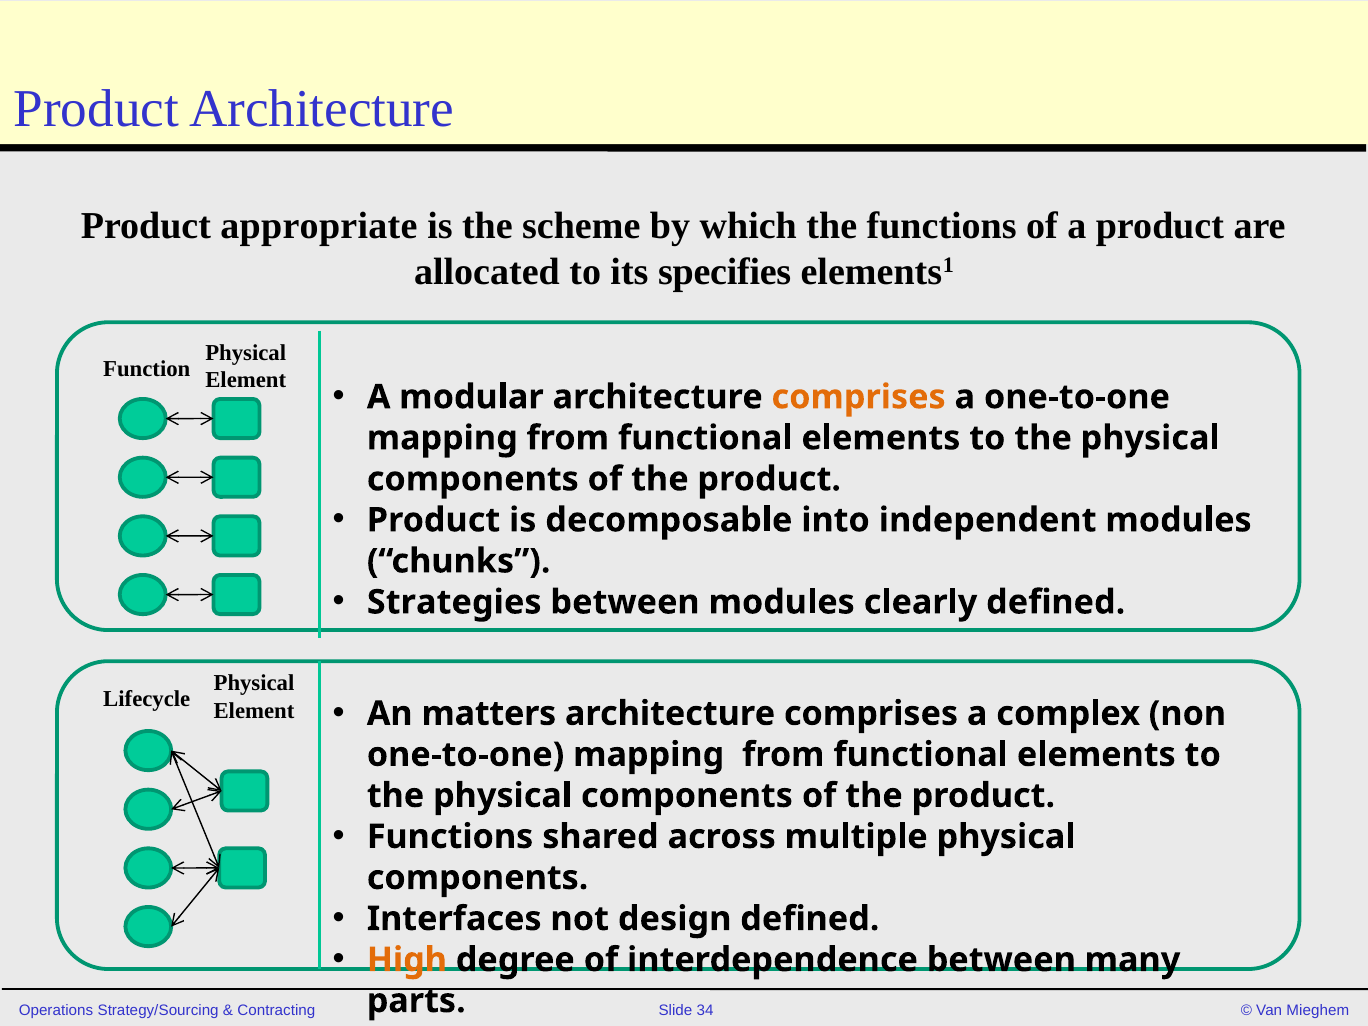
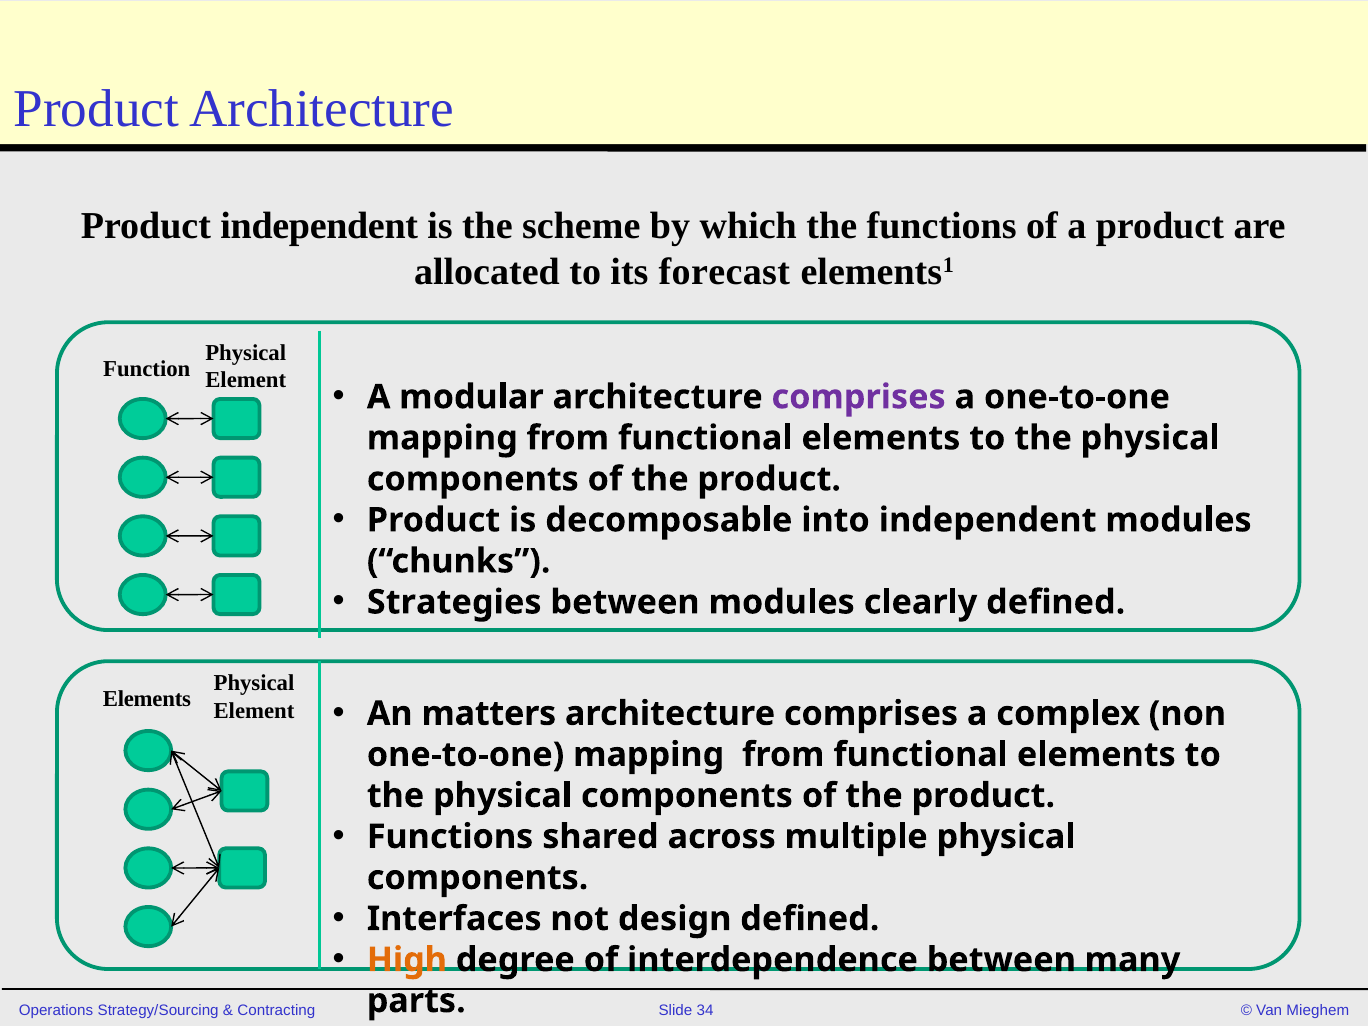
Product appropriate: appropriate -> independent (319, 226)
specifies: specifies -> forecast (724, 272)
comprises colour: orange -> purple (859, 397)
Lifecycle: Lifecycle -> Elements (147, 699)
